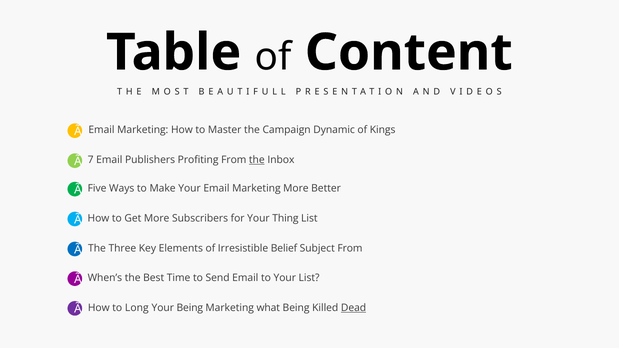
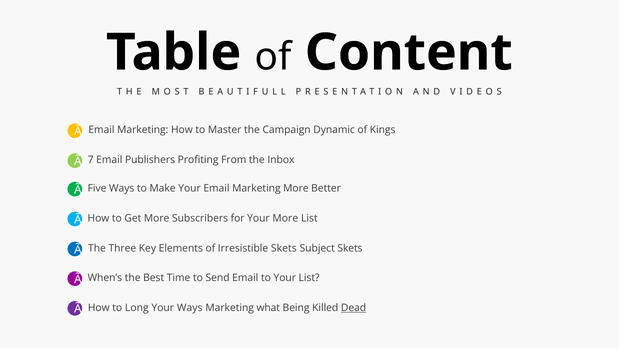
the underline: present -> none (257, 160)
Your Thing: Thing -> More (285, 218)
Irresistible Belief: Belief -> Skets (284, 248)
Subject From: From -> Skets (350, 248)
Your Being: Being -> Ways (190, 308)
